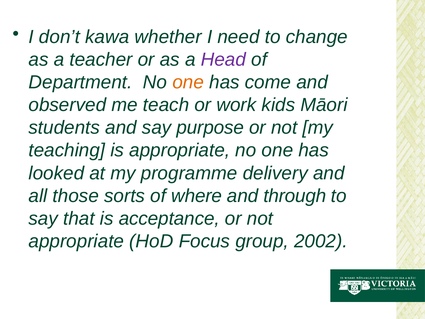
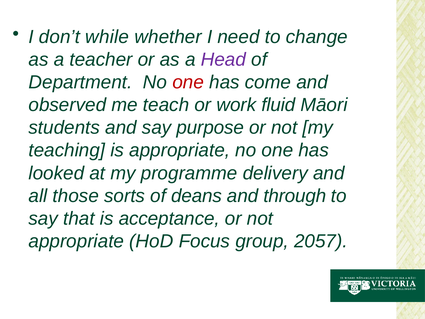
kawa: kawa -> while (107, 37)
one colour: orange -> red (188, 82)
kids: kids -> fluid (278, 105)
where: where -> deans (197, 196)
2002: 2002 -> 2057 (321, 241)
